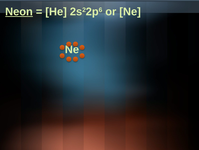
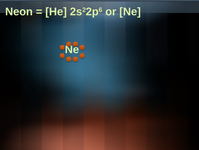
Neon underline: present -> none (19, 12)
